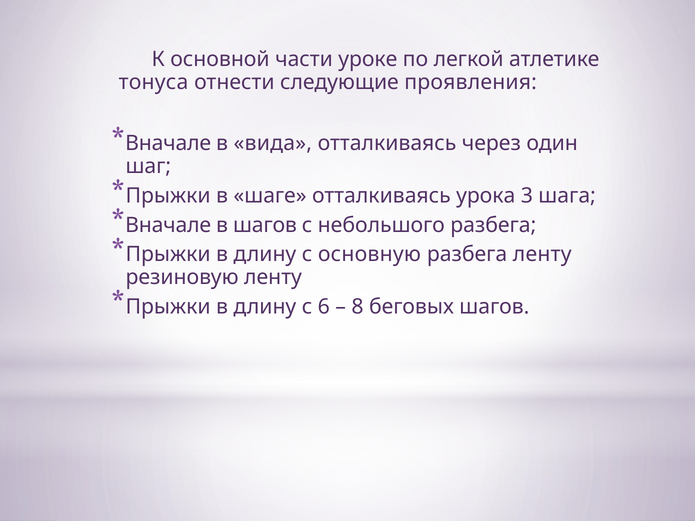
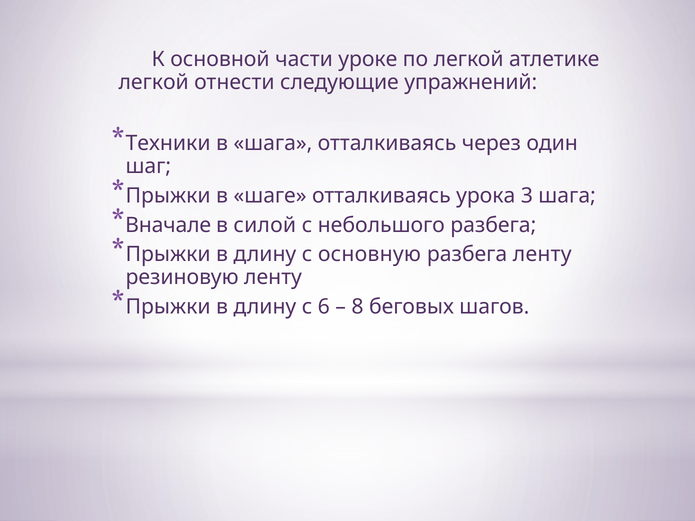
тонуса: тонуса -> легкой (154, 82)
проявления: проявления -> упражнений (471, 82)
Вначале: Вначале -> Техники (168, 144)
в вида: вида -> шага (273, 144)
в шагов: шагов -> силой (265, 225)
